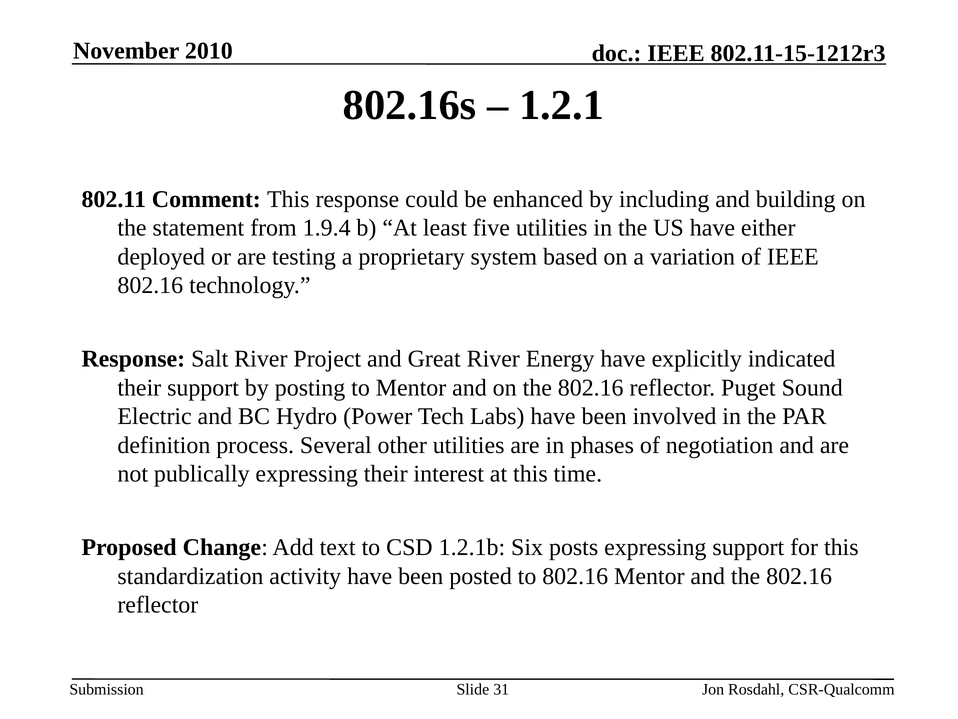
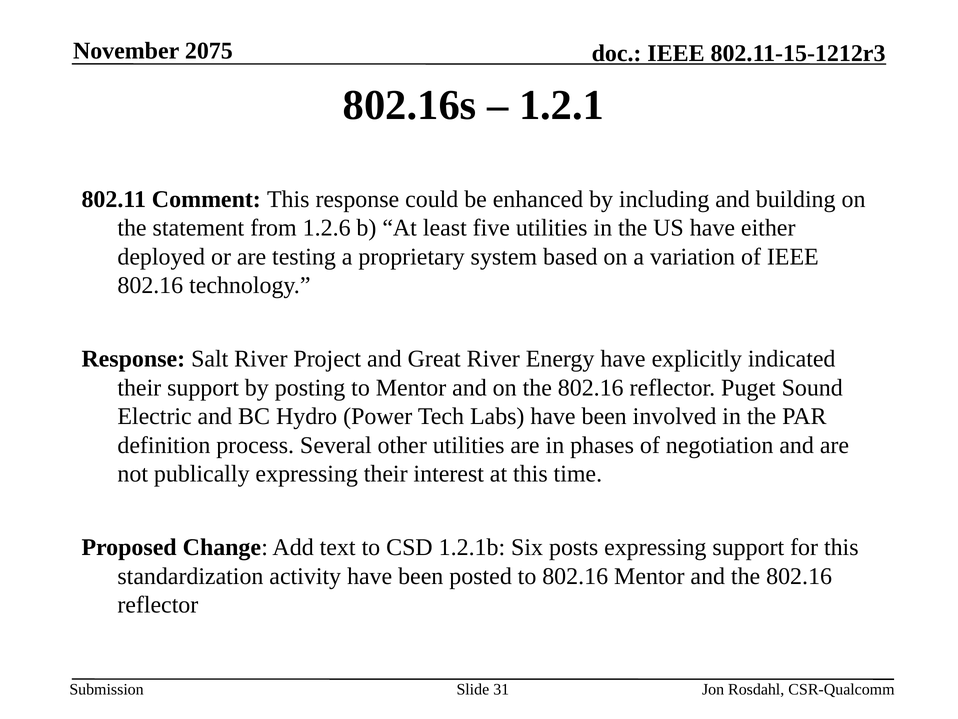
2010: 2010 -> 2075 (209, 51)
1.9.4: 1.9.4 -> 1.2.6 (327, 228)
